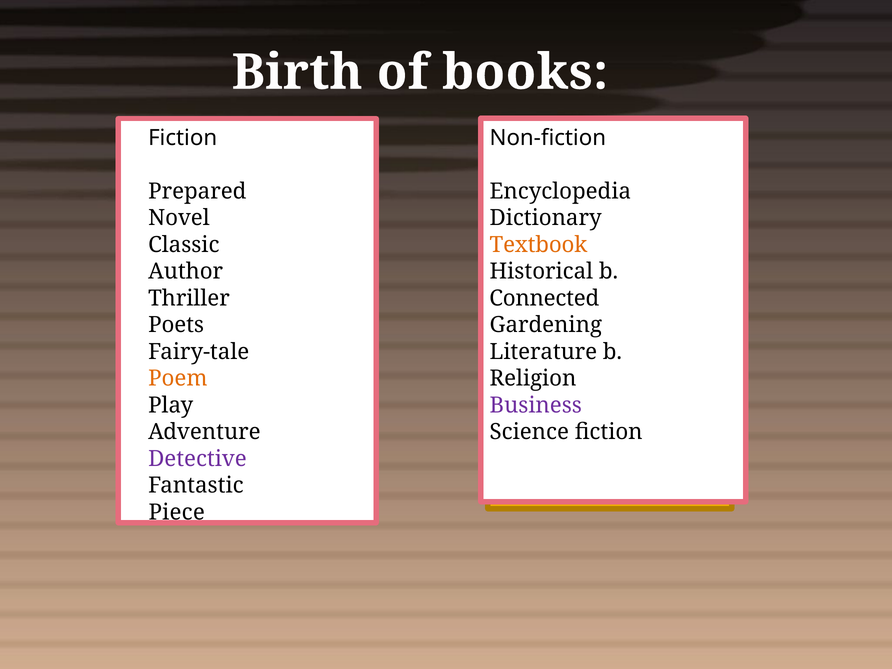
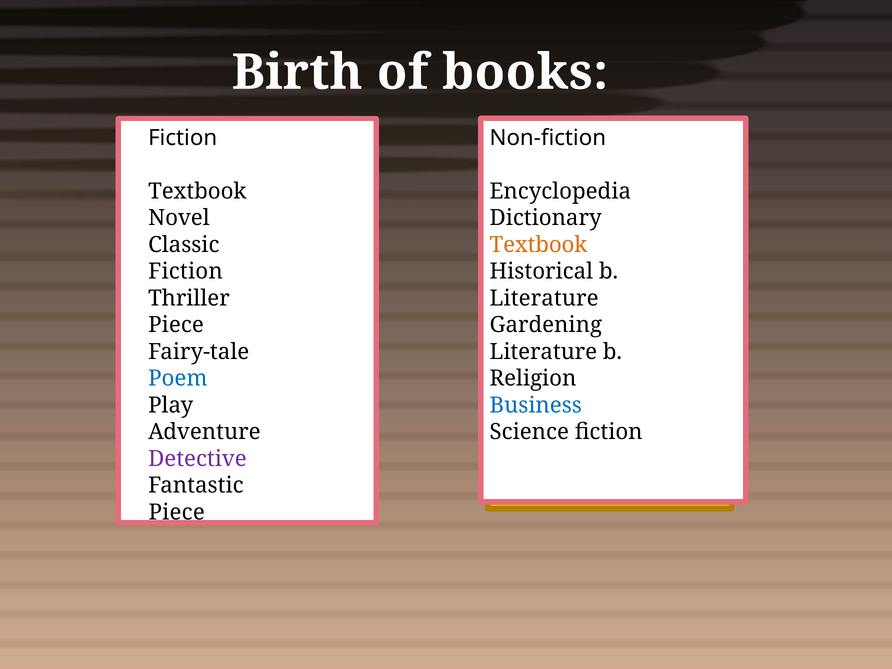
Prepared: Prepared -> Textbook (197, 191)
Author: Author -> Fiction (185, 272)
Connected: Connected -> Literature (544, 298)
Poets: Poets -> Piece (176, 325)
Poem colour: orange -> blue (178, 379)
Business colour: purple -> blue (536, 405)
